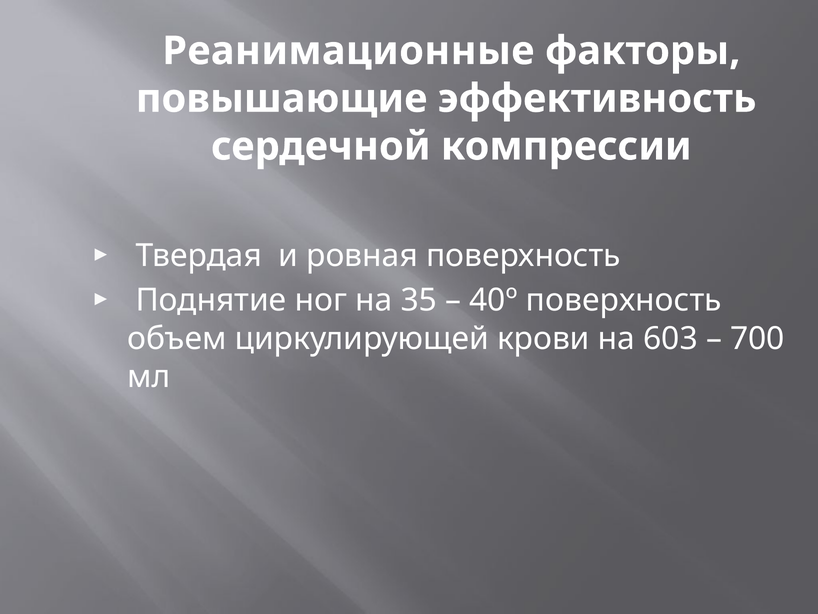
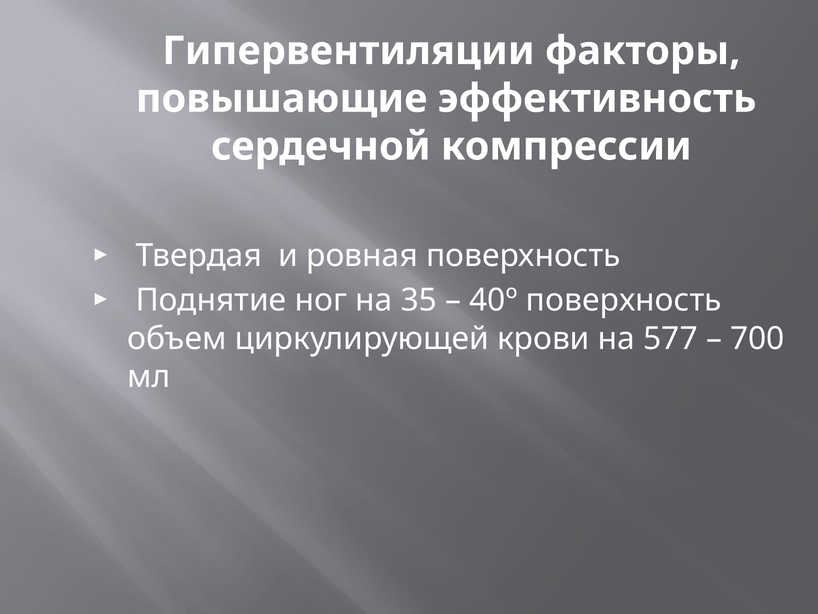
Реанимационные: Реанимационные -> Гипервентиляции (348, 51)
603: 603 -> 577 (671, 338)
